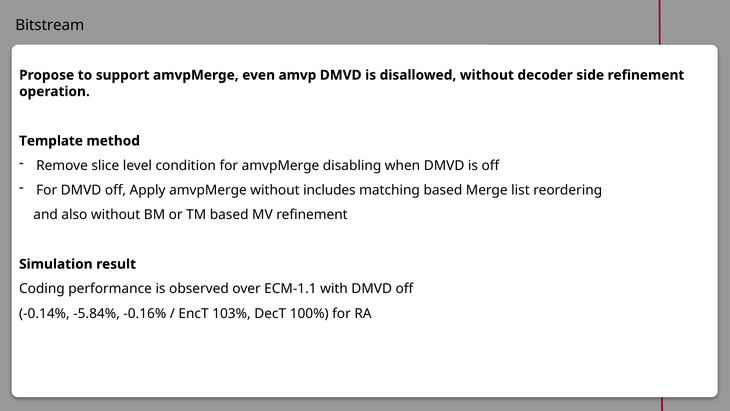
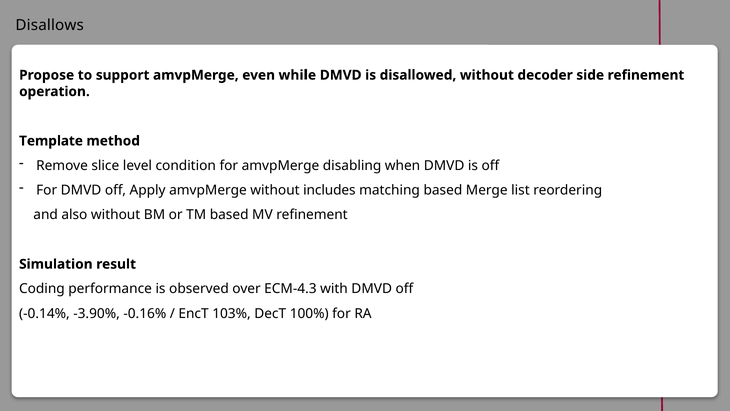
Bitstream: Bitstream -> Disallows (50, 25)
amvp: amvp -> while (297, 75)
ECM-1.1: ECM-1.1 -> ECM-4.3 (290, 289)
-5.84%: -5.84% -> -3.90% (97, 313)
